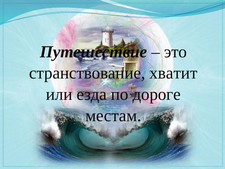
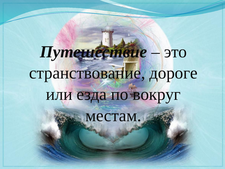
хватит: хватит -> дороге (173, 73)
дороге: дороге -> вокруг (157, 94)
